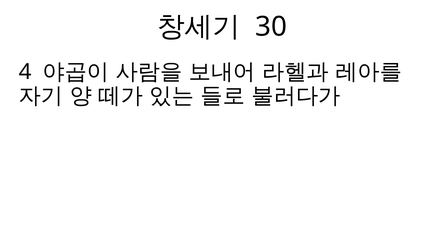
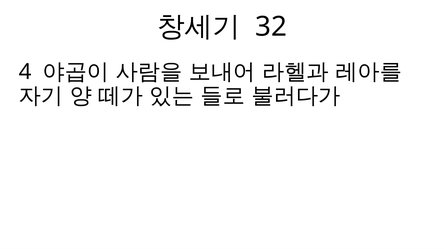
30: 30 -> 32 (271, 27)
